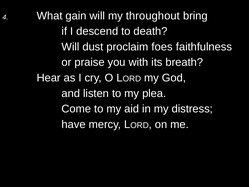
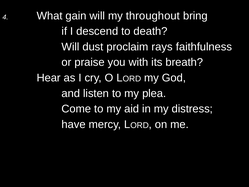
foes: foes -> rays (162, 47)
